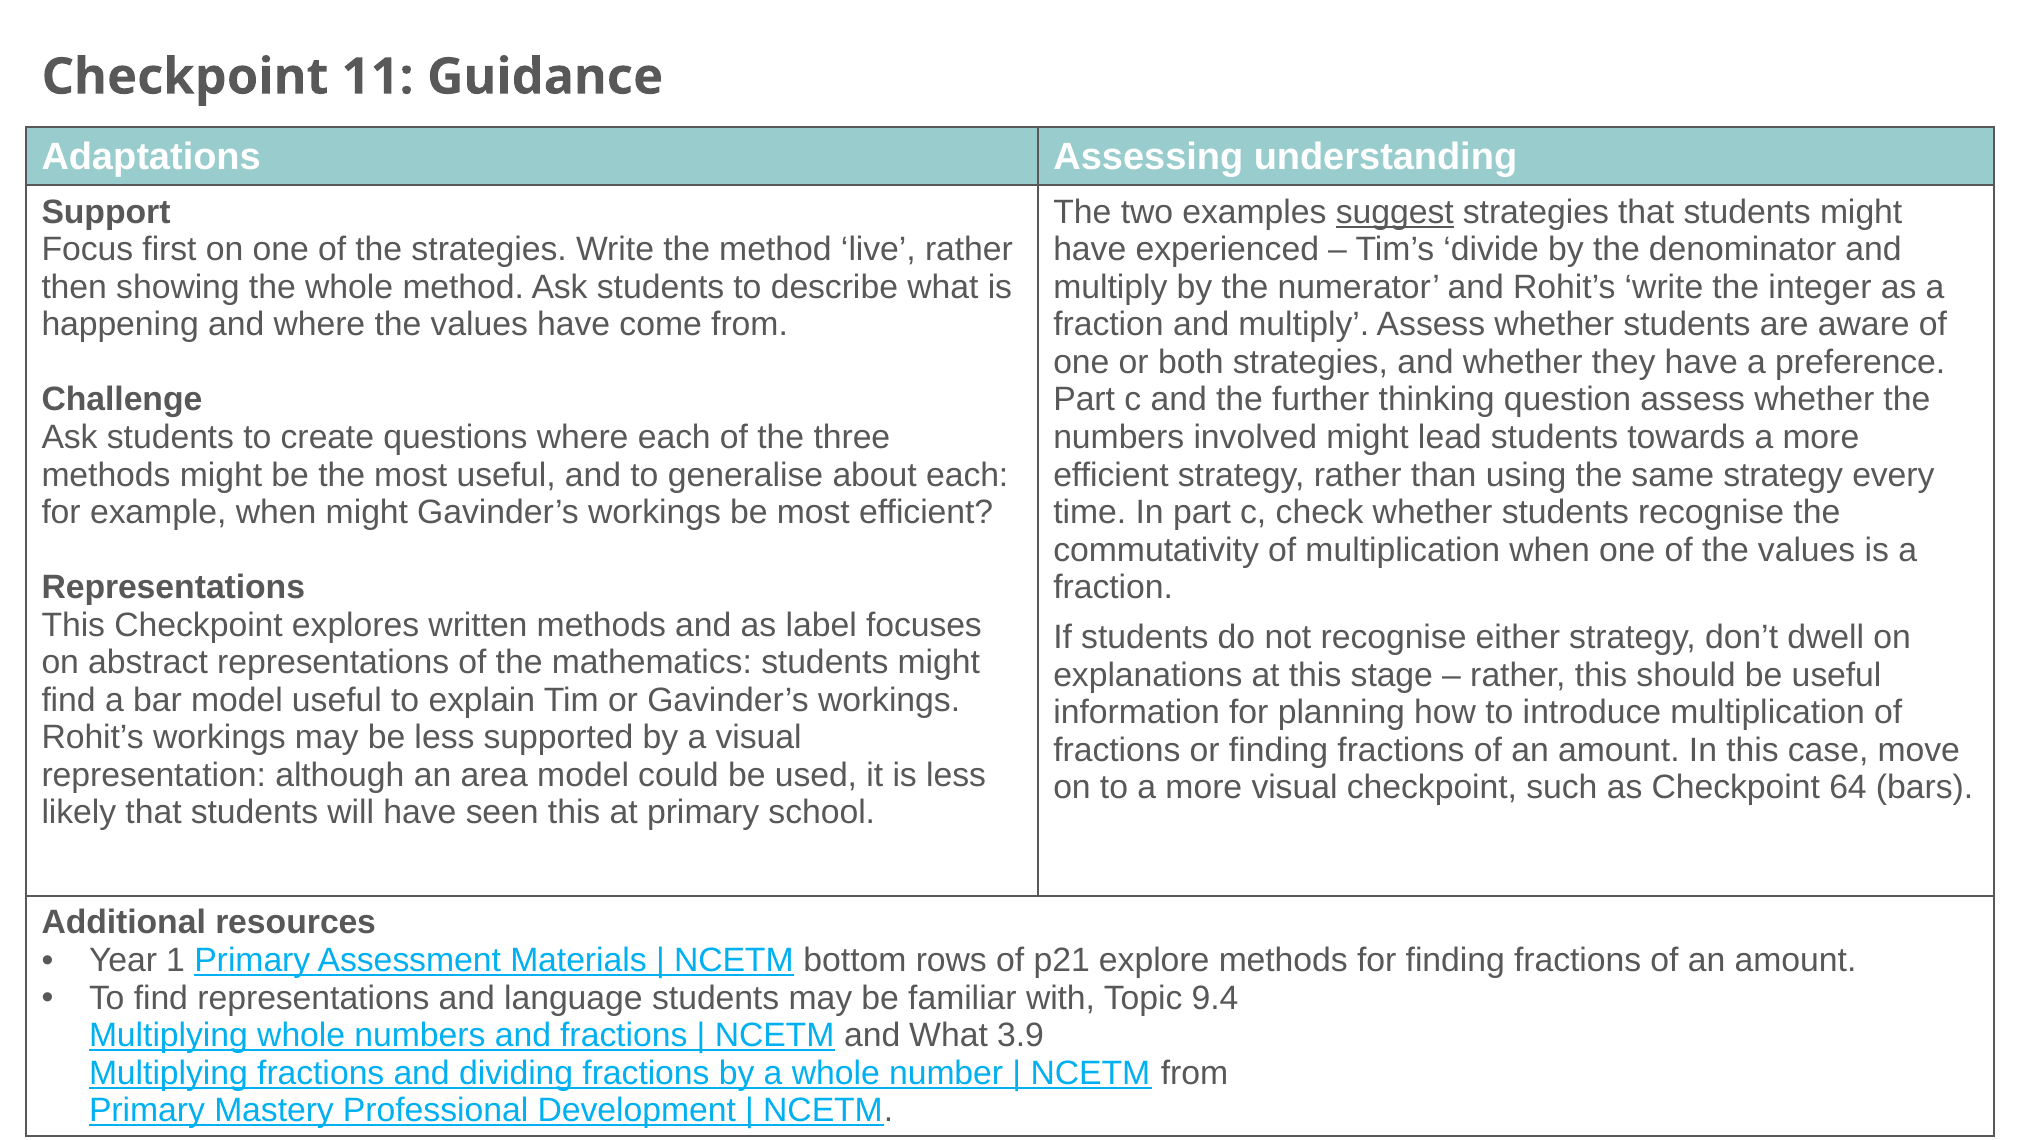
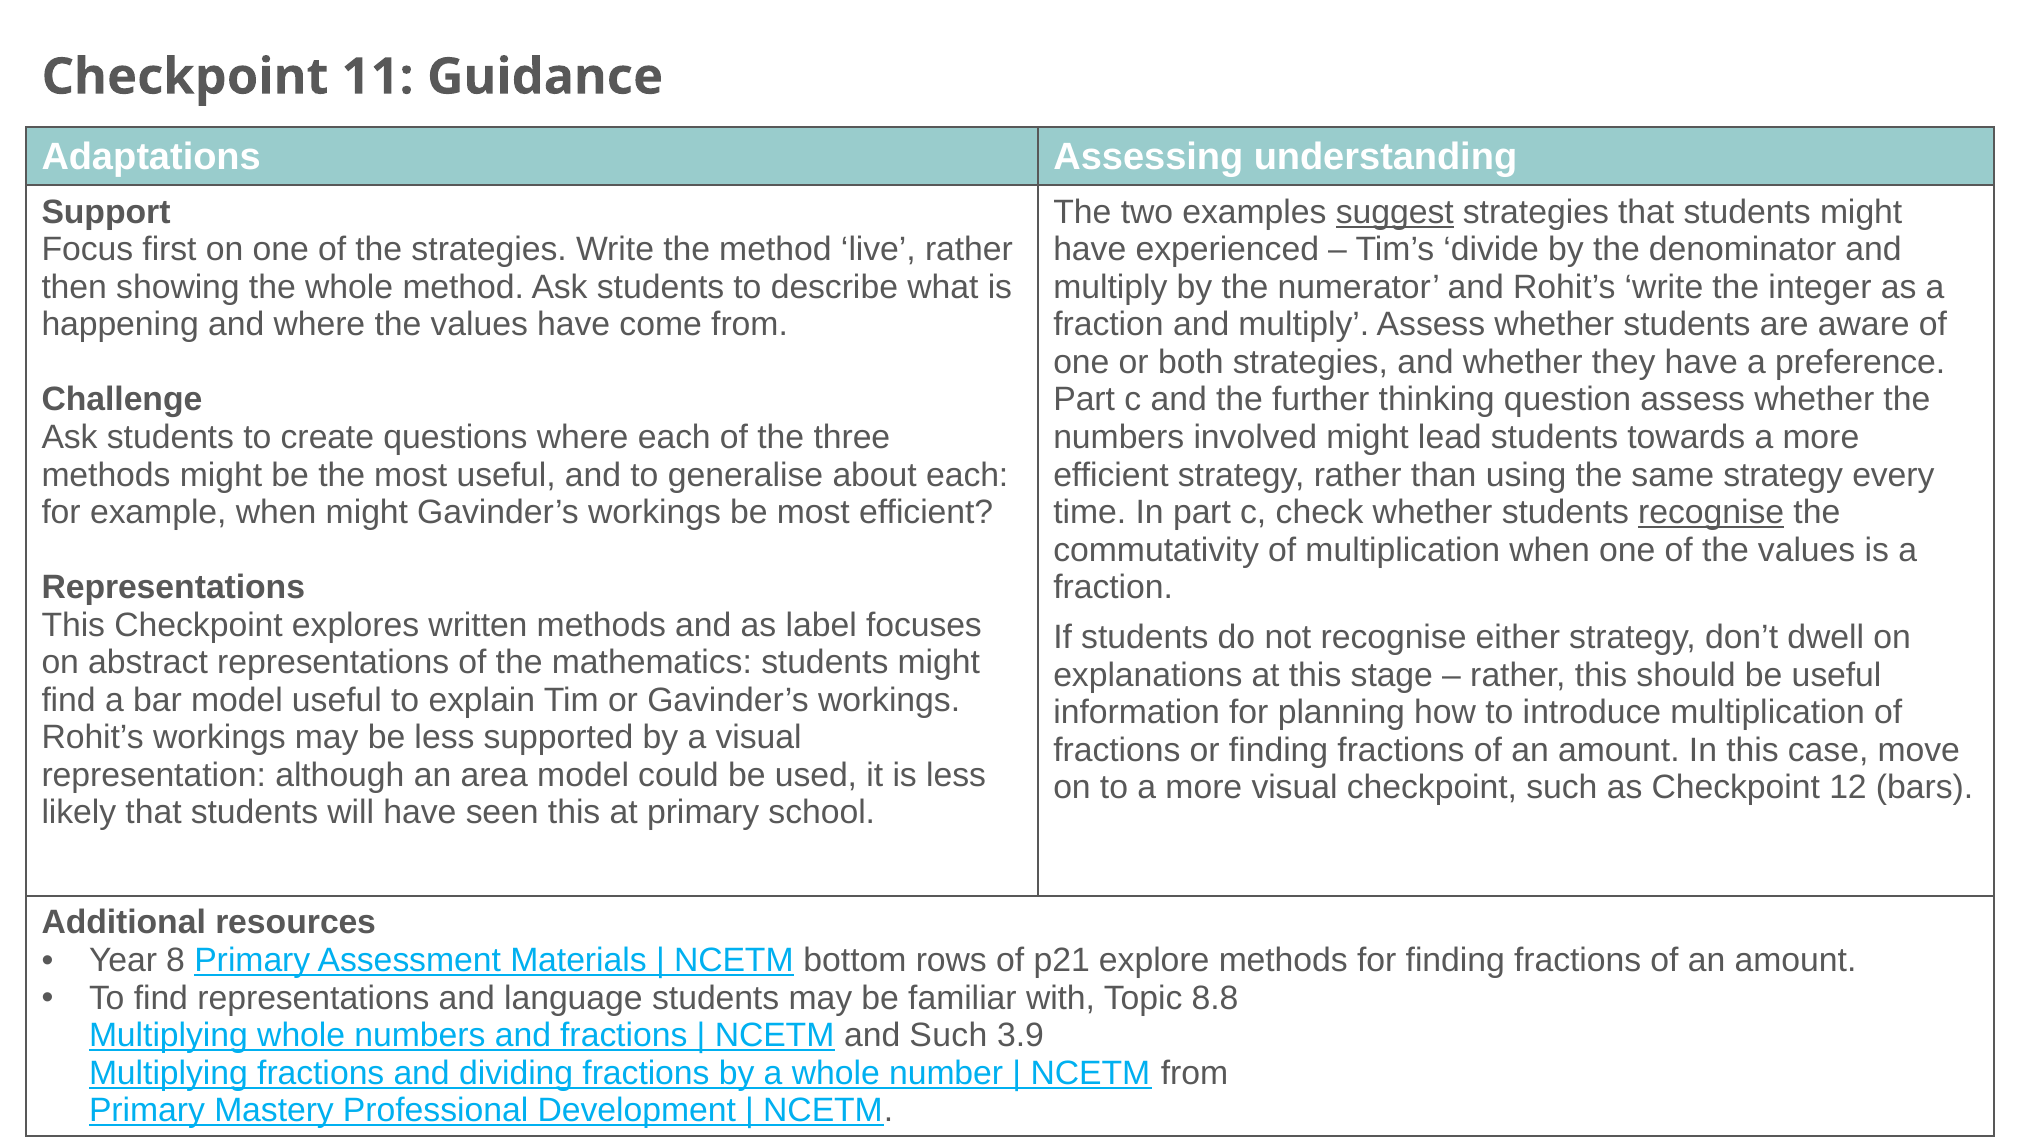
recognise underline: none -> present (1711, 512)
64: 64 -> 12 (1848, 787)
1: 1 -> 8 (176, 960)
9.4: 9.4 -> 8.8 (1215, 998)
and What: What -> Such (948, 1035)
